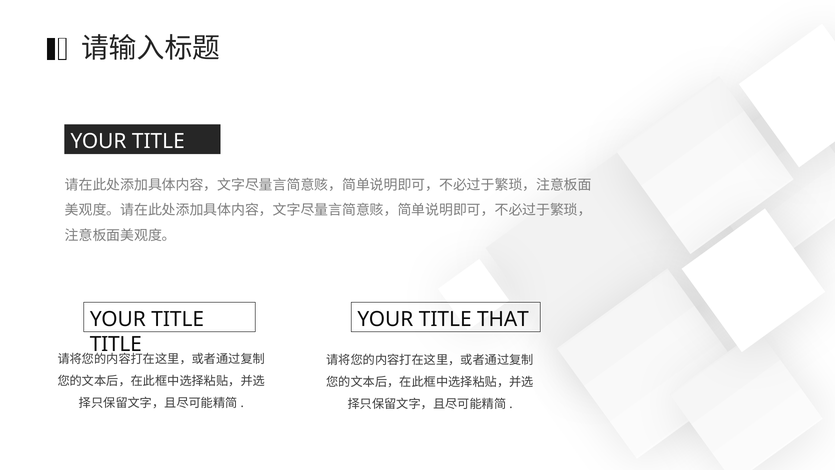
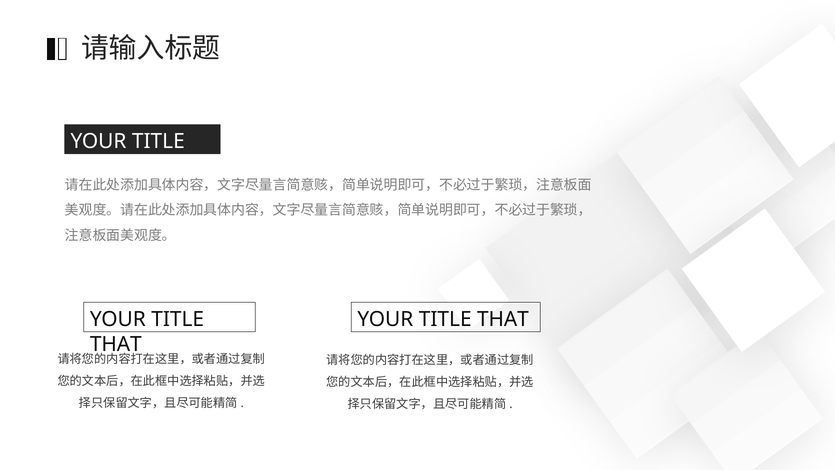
TITLE: TITLE -> THAT (116, 344)
